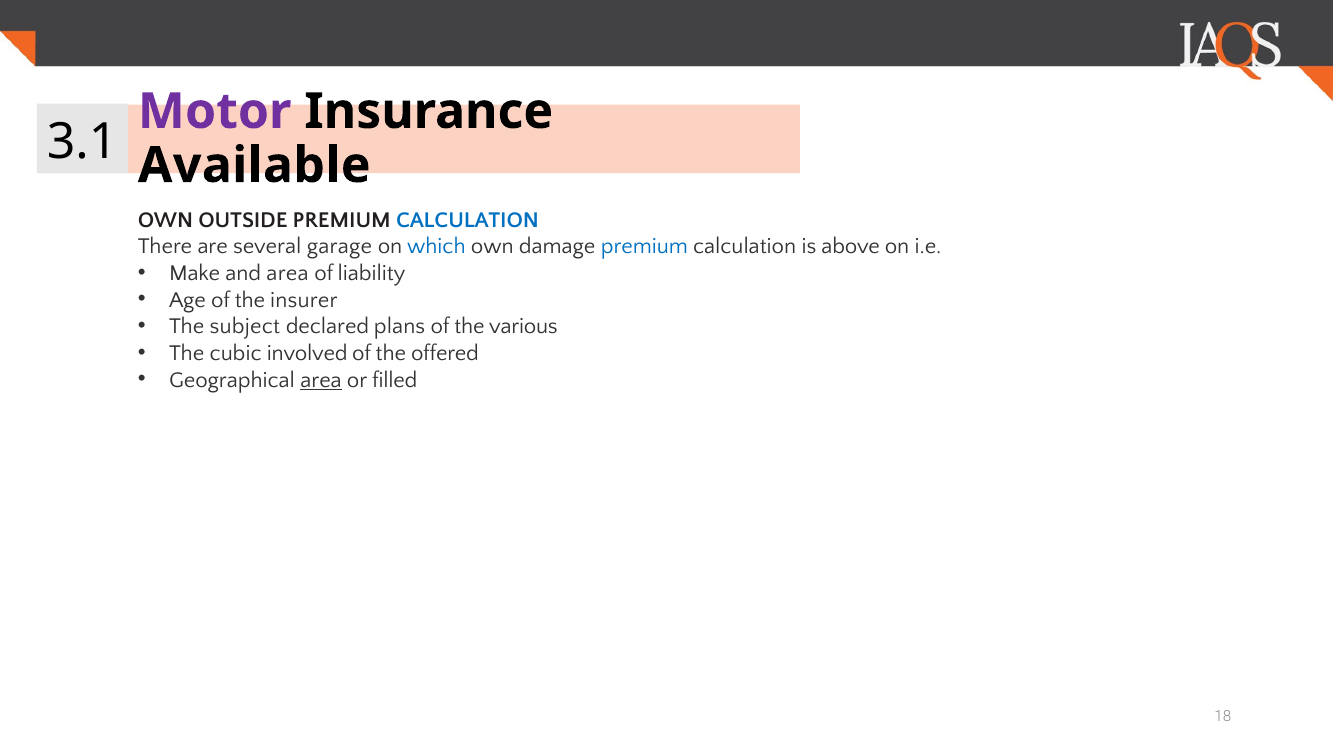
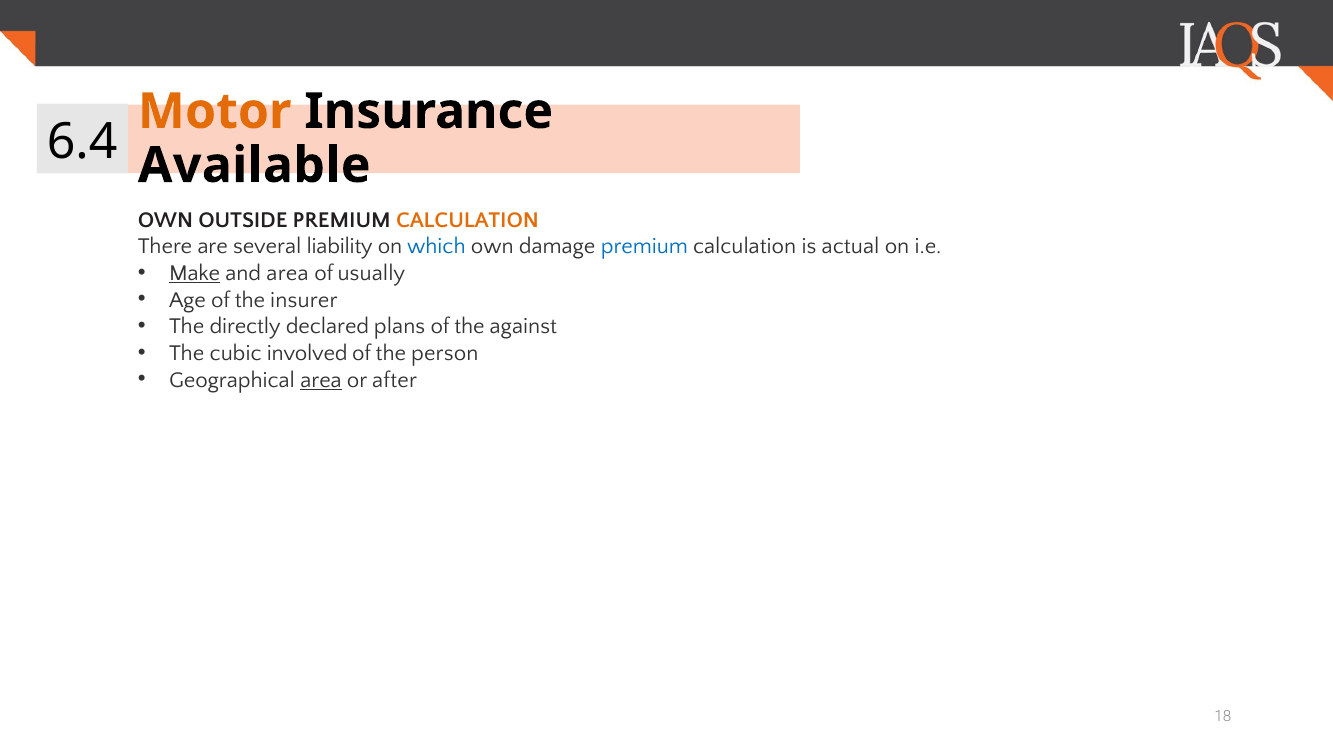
Motor colour: purple -> orange (215, 111)
3.1: 3.1 -> 6.4 (82, 142)
CALCULATION colour: blue -> orange (467, 220)
garage: garage -> liability (340, 246)
above: above -> actual (851, 246)
Make underline: none -> present (195, 273)
liability: liability -> usually (371, 273)
subject: subject -> directly (245, 326)
various: various -> against (523, 326)
offered: offered -> person (445, 353)
filled: filled -> after (395, 380)
